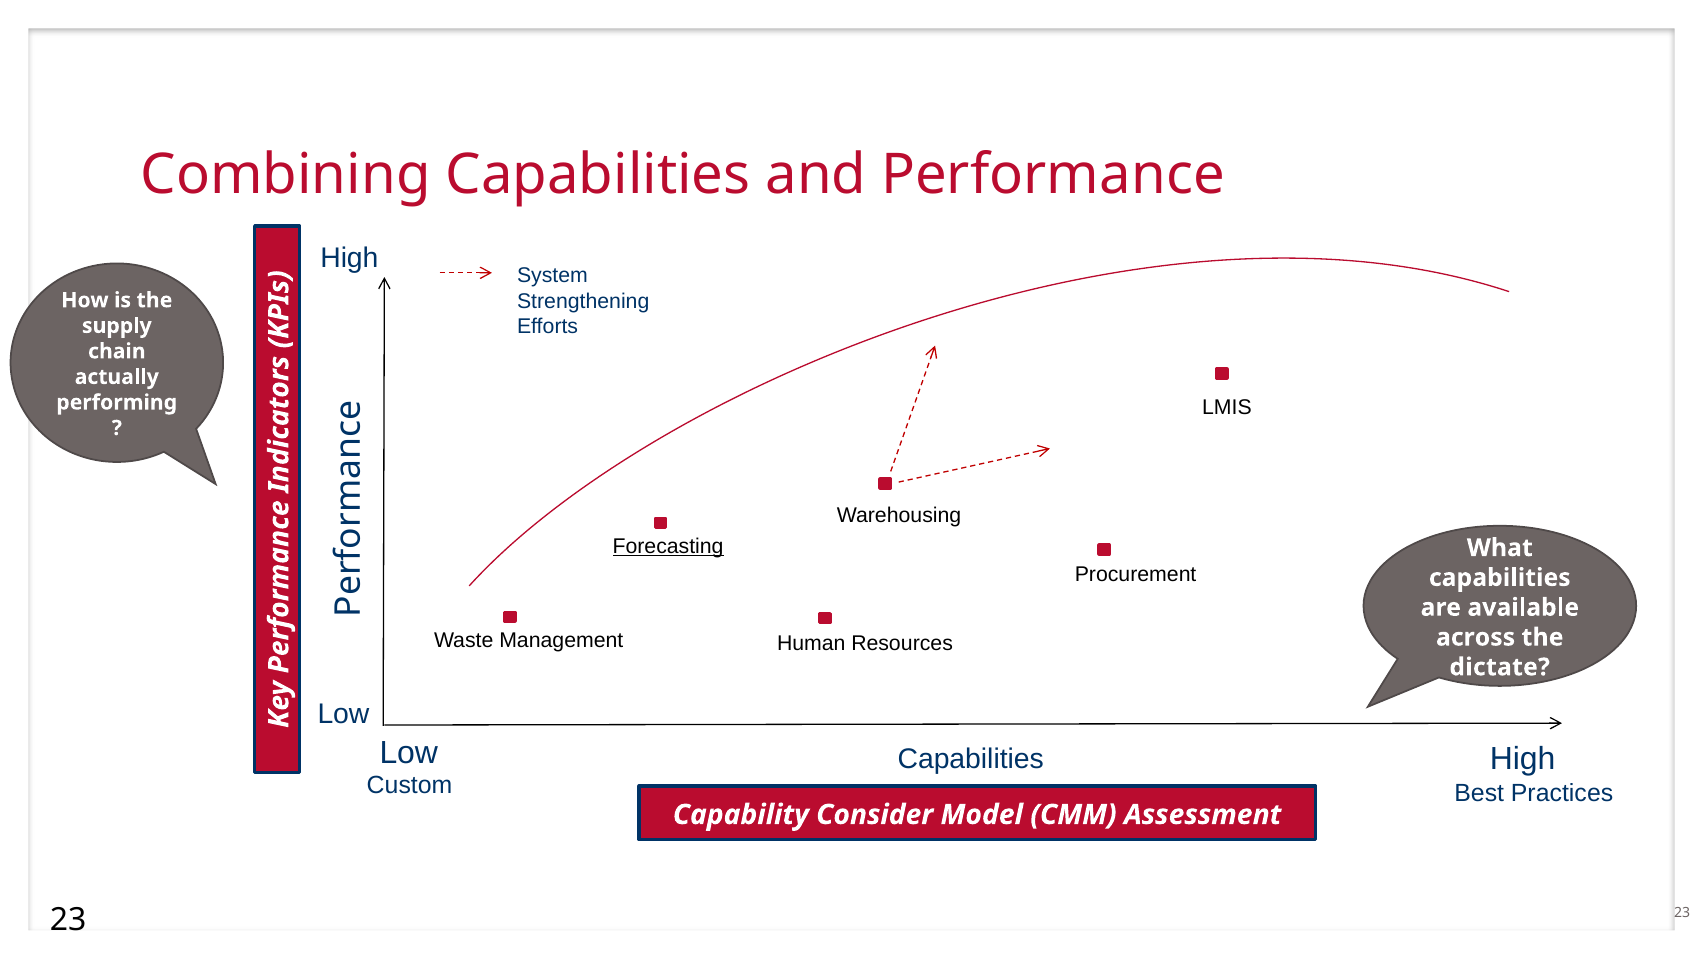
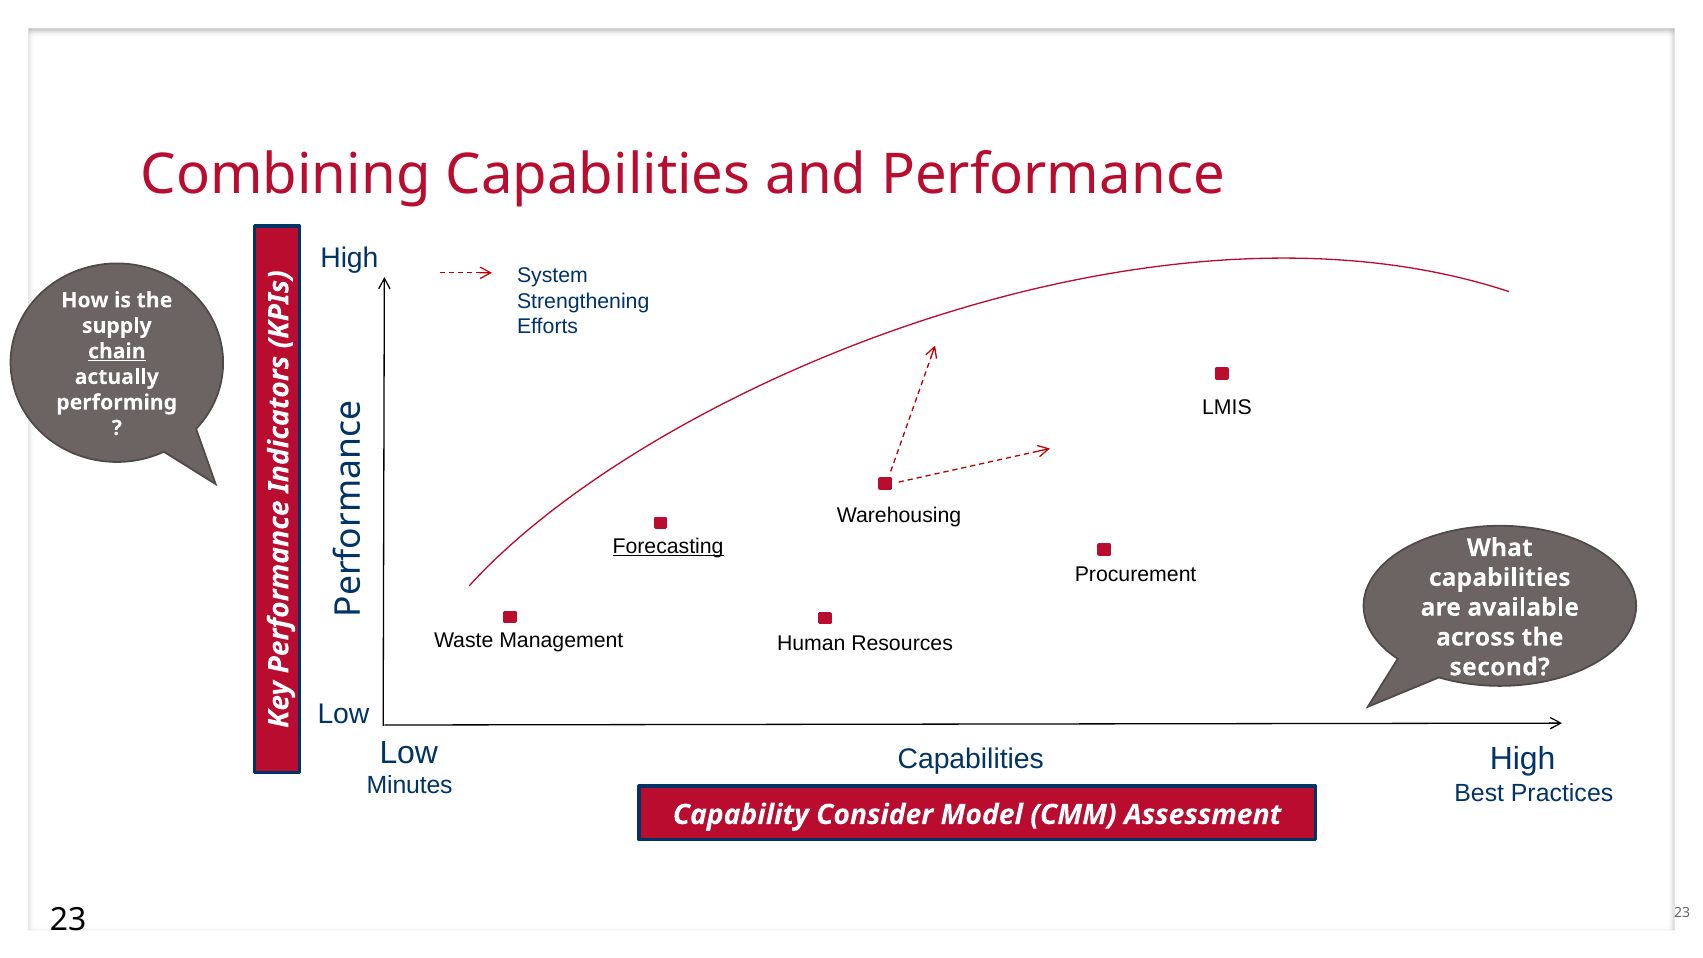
chain underline: none -> present (117, 351)
dictate: dictate -> second (1500, 667)
Custom: Custom -> Minutes (410, 785)
